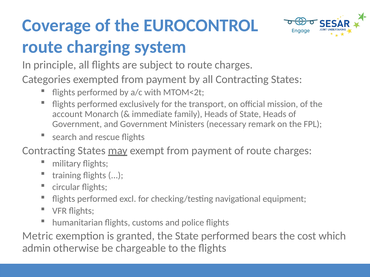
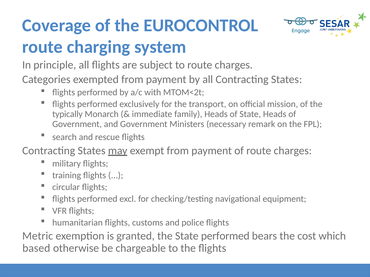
account: account -> typically (67, 114)
admin: admin -> based (36, 249)
